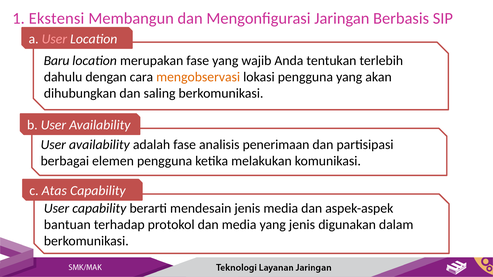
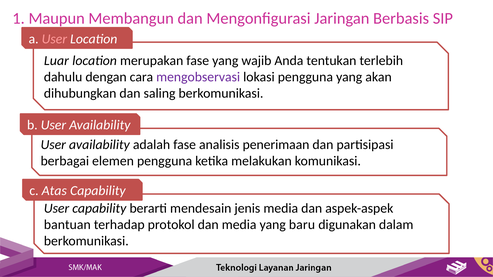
Ekstensi: Ekstensi -> Maupun (57, 18)
Baru: Baru -> Luar (56, 61)
mengobservasi colour: orange -> purple (198, 77)
yang jenis: jenis -> baru (302, 225)
